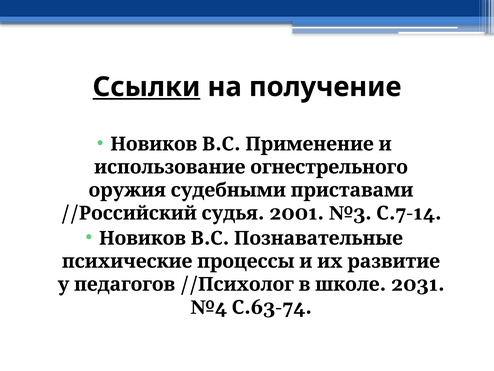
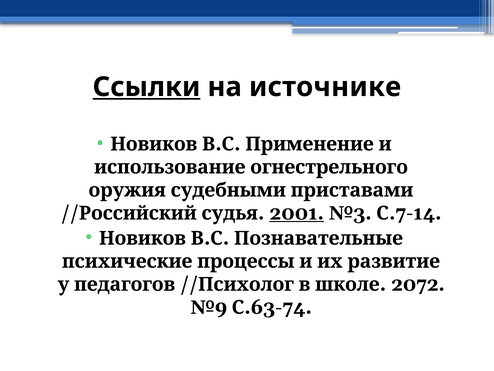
получение: получение -> источнике (325, 87)
2001 underline: none -> present (297, 213)
2031: 2031 -> 2072 (418, 284)
№4: №4 -> №9 (209, 307)
